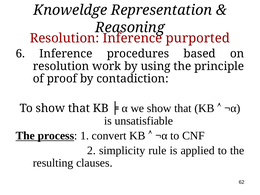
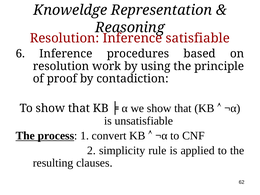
purported: purported -> satisfiable (198, 38)
